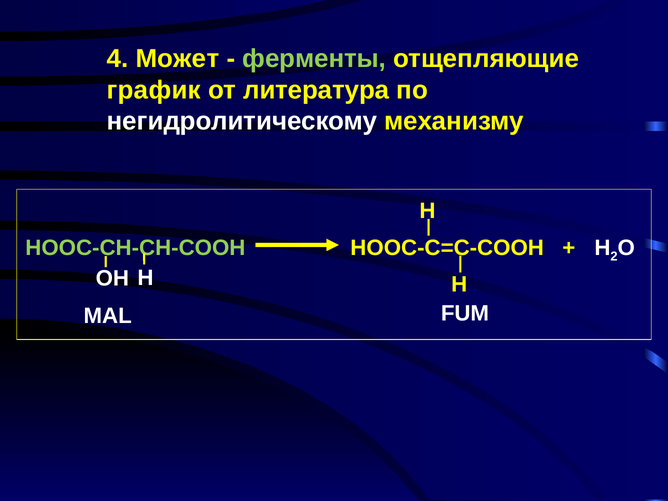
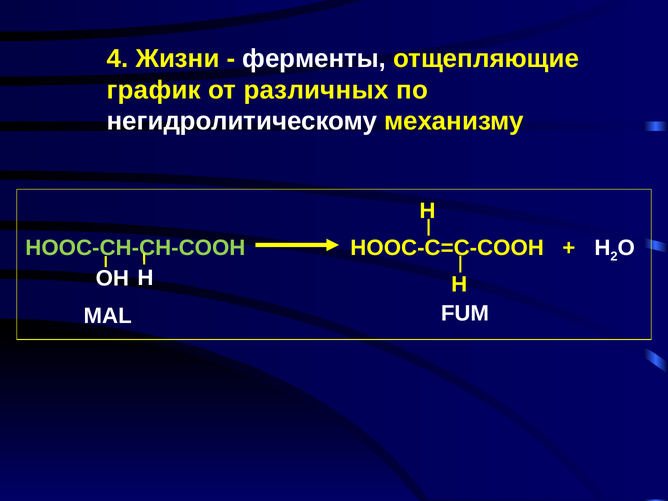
Может: Может -> Жизни (178, 59)
ферменты colour: light green -> white (314, 59)
литература: литература -> различных (316, 90)
